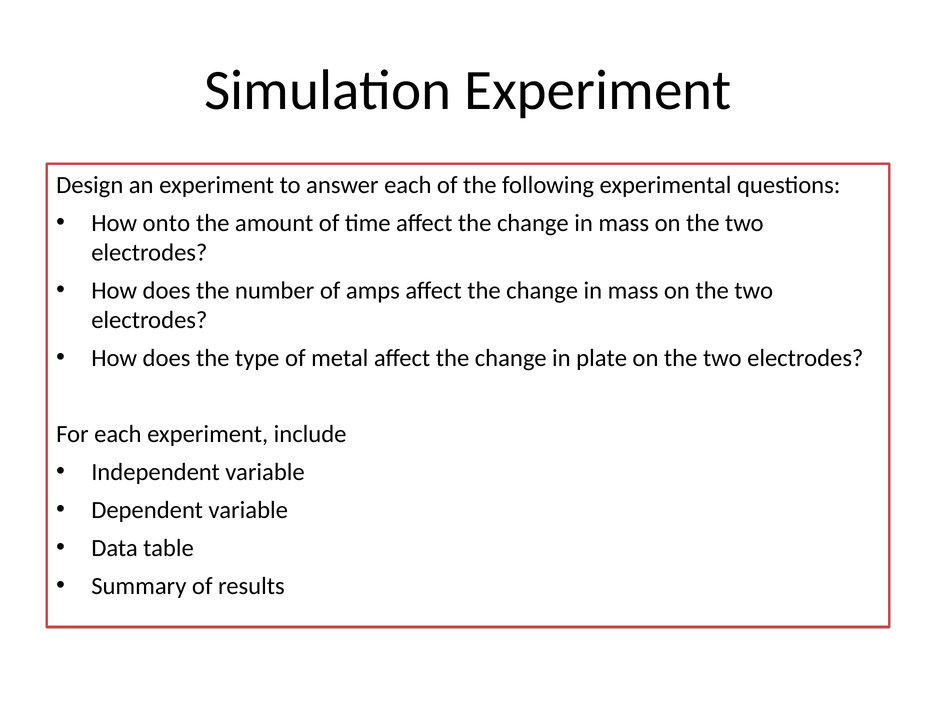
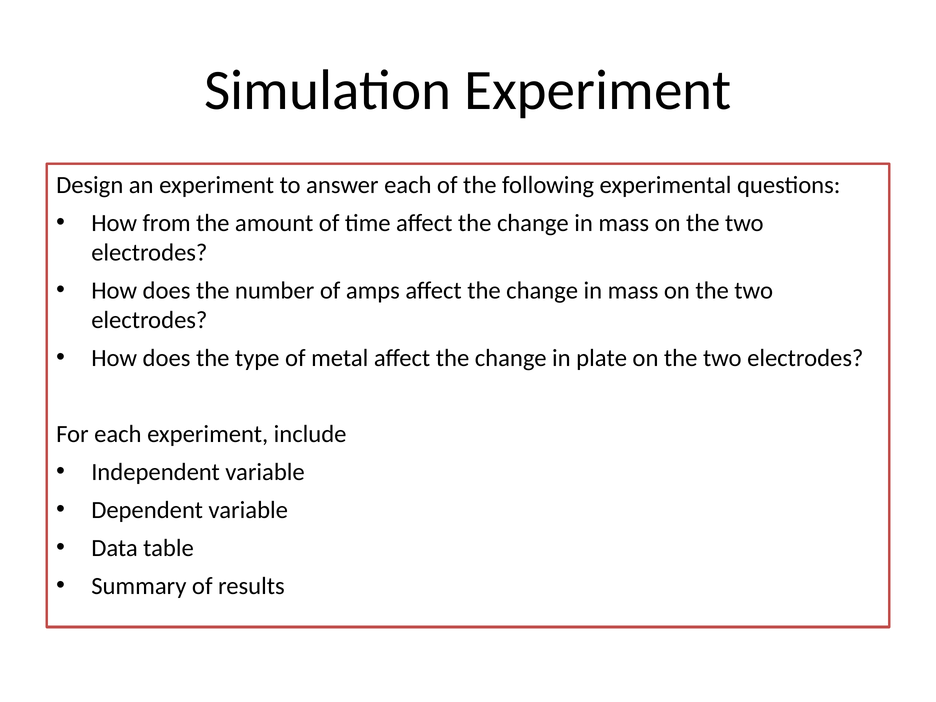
onto: onto -> from (167, 223)
